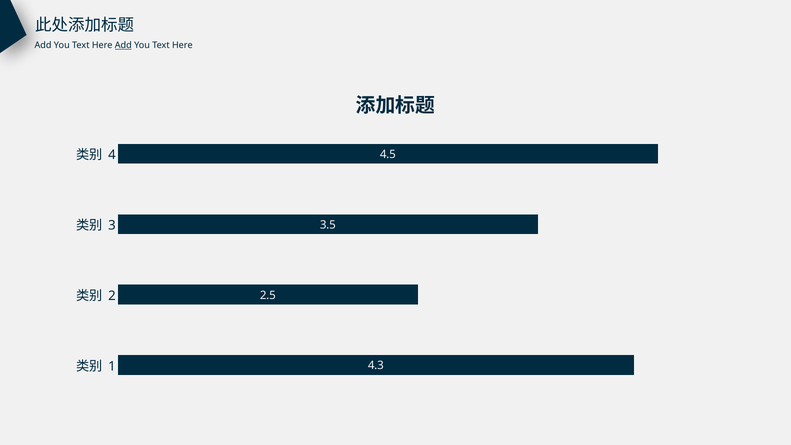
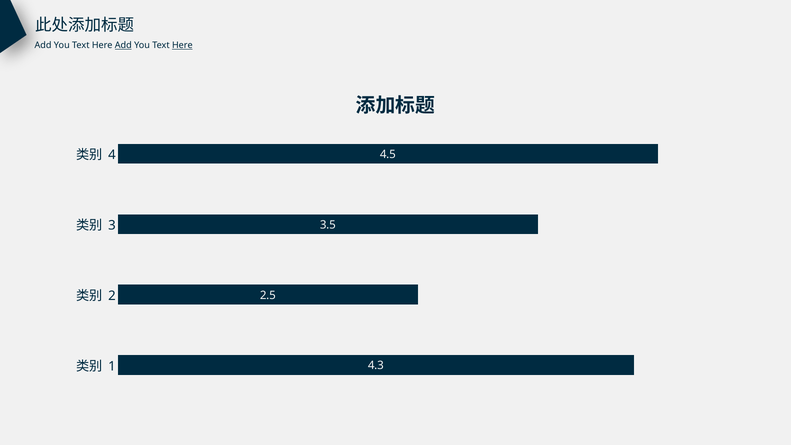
Here underline: none -> present (182, 45)
